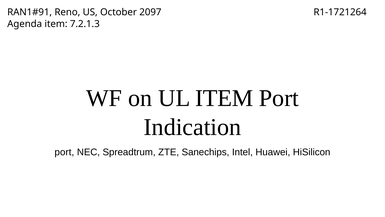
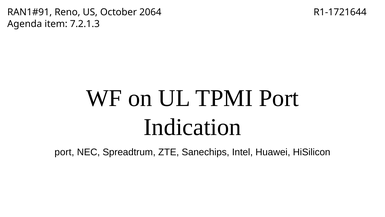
2097: 2097 -> 2064 (150, 12)
R1-1721264: R1-1721264 -> R1-1721644 (340, 12)
UL ITEM: ITEM -> TPMI (224, 98)
